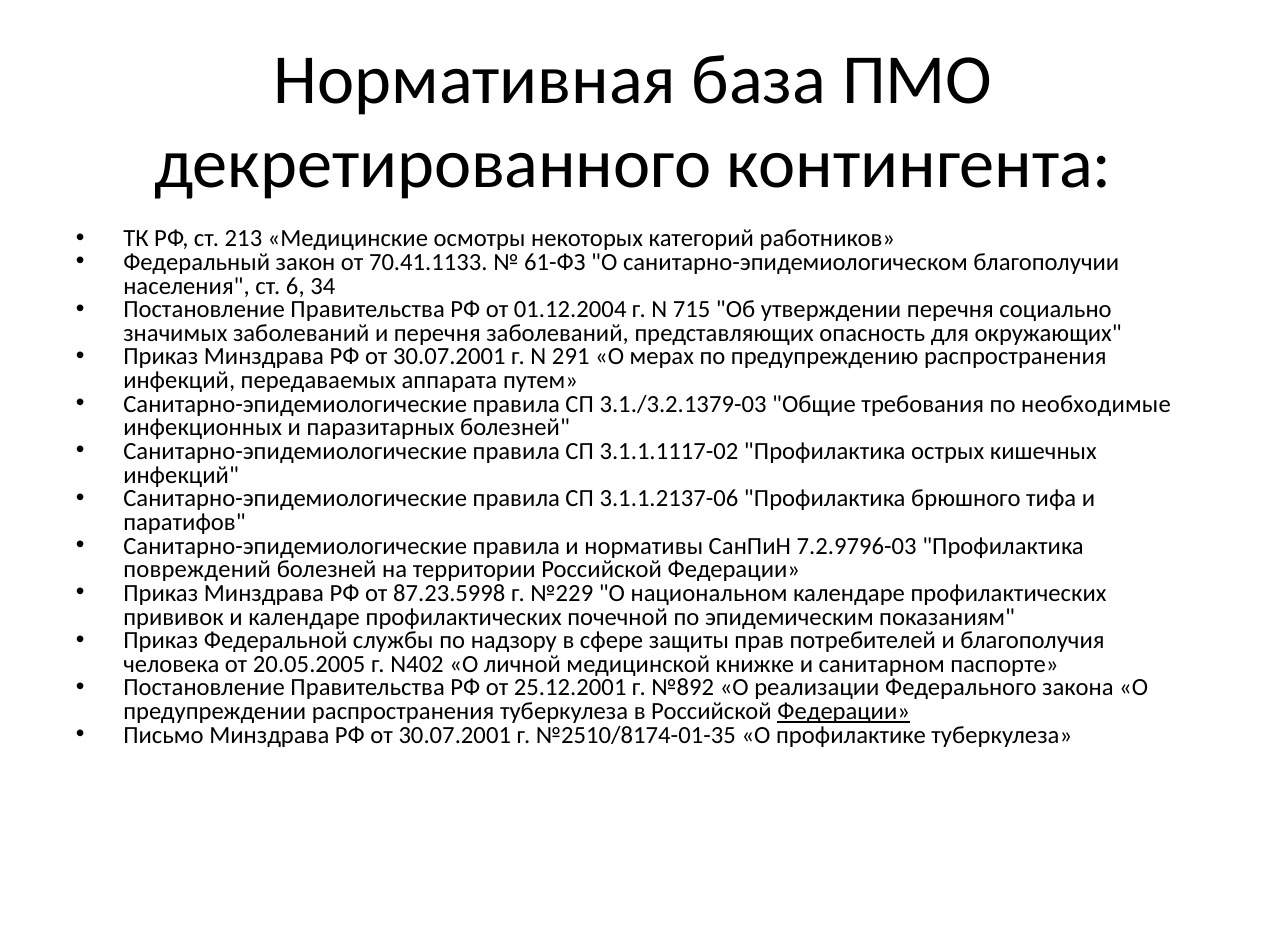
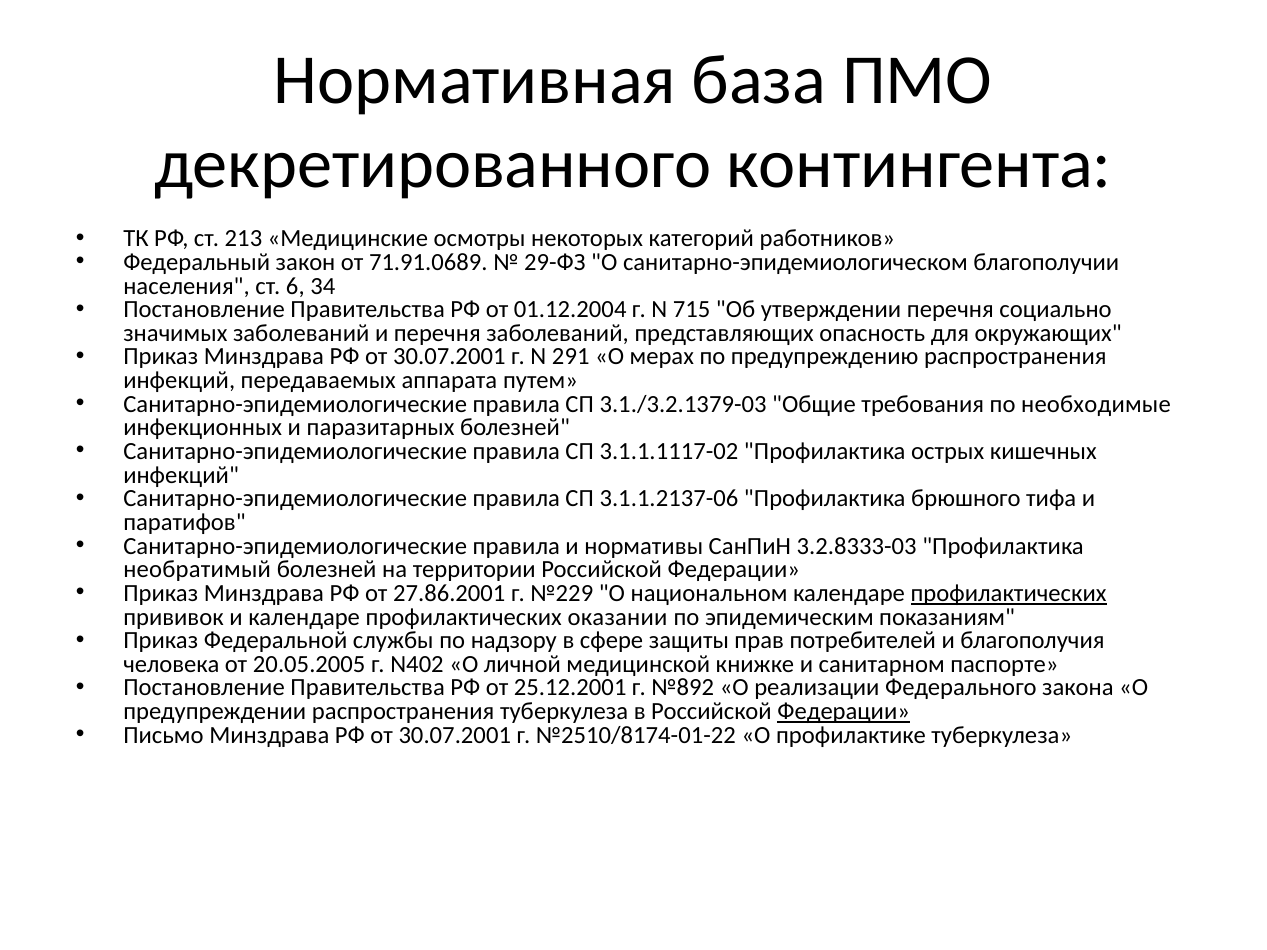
70.41.1133: 70.41.1133 -> 71.91.0689 (428, 262)
61-ФЗ: 61-ФЗ -> 29-ФЗ (555, 262)
7.2.9796-03: 7.2.9796-03 -> 3.2.8333-03 (857, 546)
повреждений: повреждений -> необратимый (197, 570)
87.23.5998: 87.23.5998 -> 27.86.2001 (449, 593)
профилактических underline: none -> present (1009, 593)
почечной: почечной -> оказании (618, 617)
№2510/8174-01-35: №2510/8174-01-35 -> №2510/8174-01-22 (636, 735)
